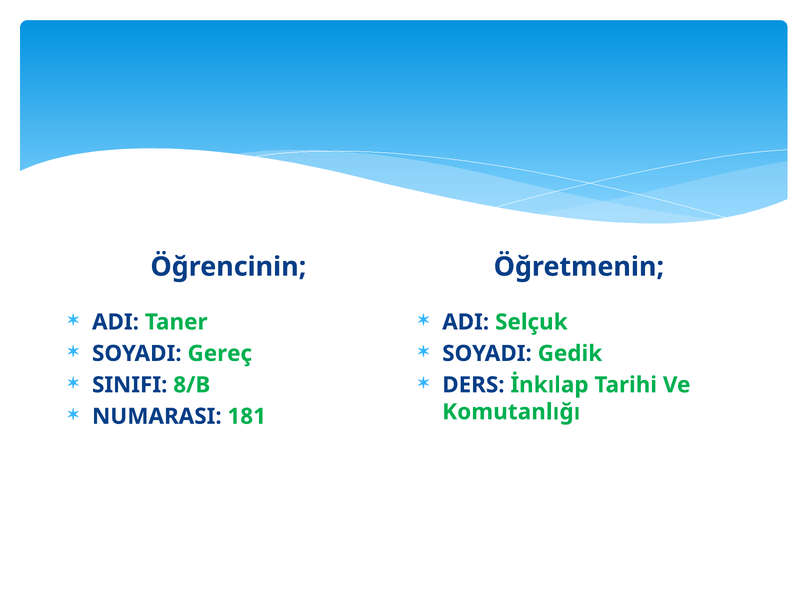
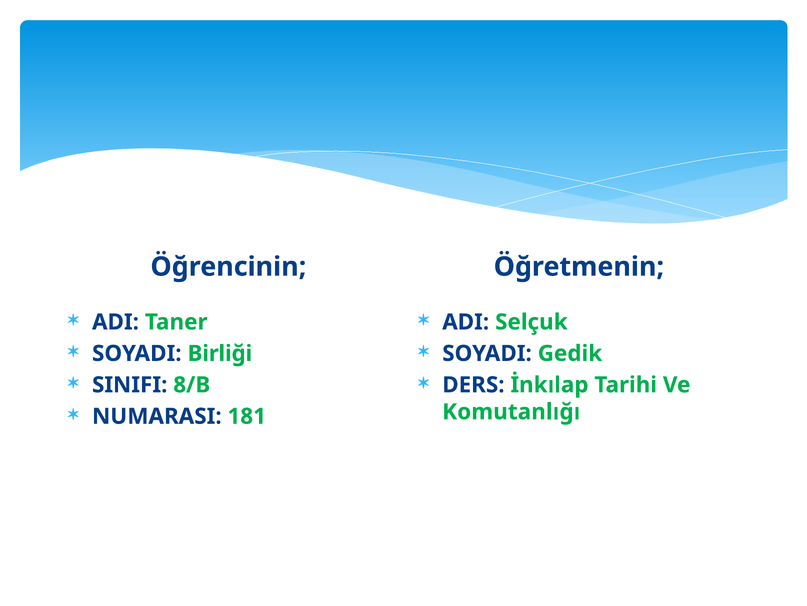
Gereç: Gereç -> Birliği (220, 353)
